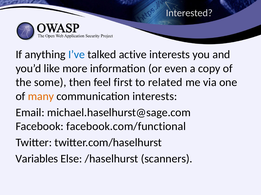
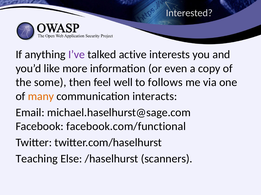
I’ve colour: blue -> purple (77, 55)
first: first -> well (123, 83)
related: related -> follows (165, 83)
communication interests: interests -> interacts (155, 97)
Variables: Variables -> Teaching (37, 159)
